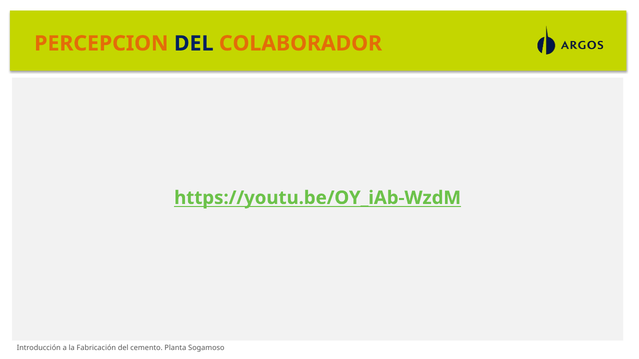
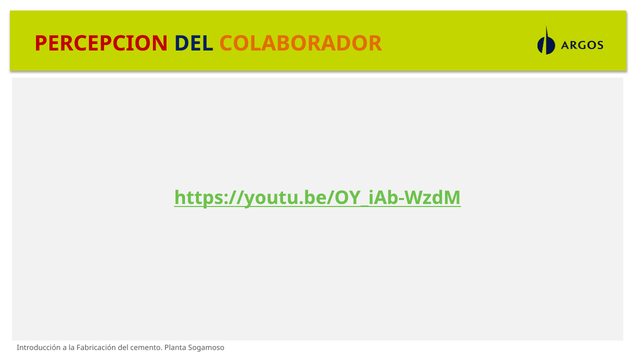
PERCEPCION colour: orange -> red (101, 44)
